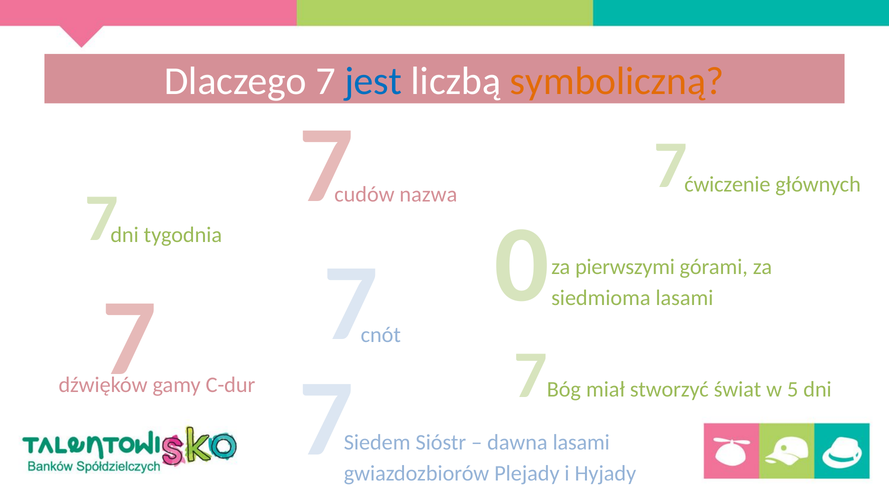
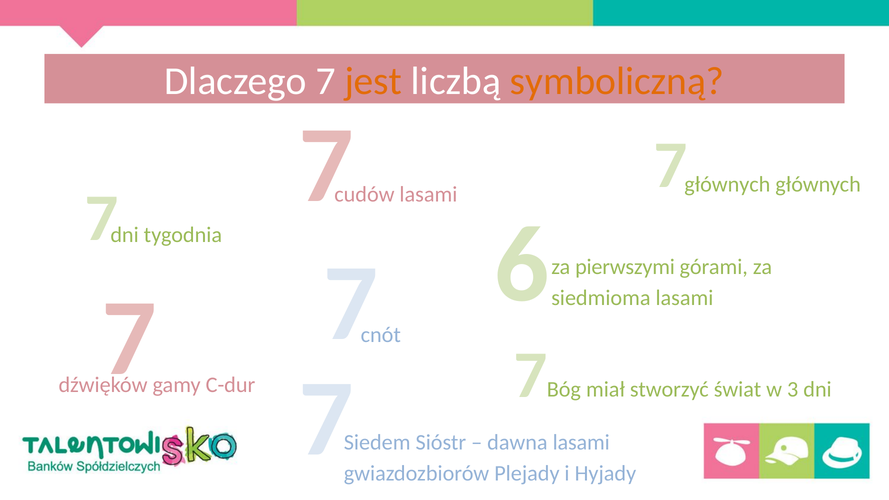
jest colour: blue -> orange (373, 81)
ćwiczenie: ćwiczenie -> głównych (727, 184)
cudów nazwa: nazwa -> lasami (428, 194)
0: 0 -> 6 (522, 265)
5: 5 -> 3 (793, 389)
